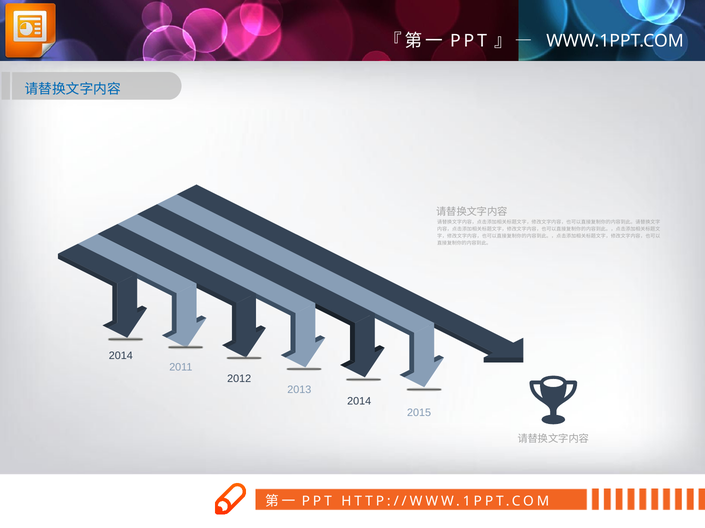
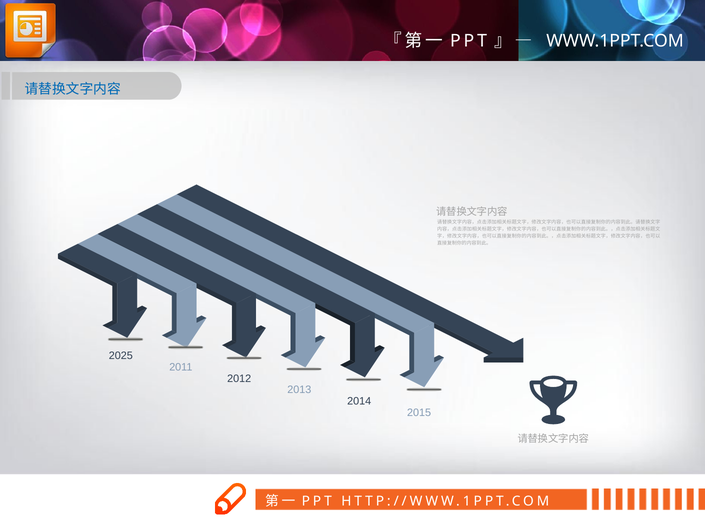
2014: 2014 -> 2025 (121, 356)
